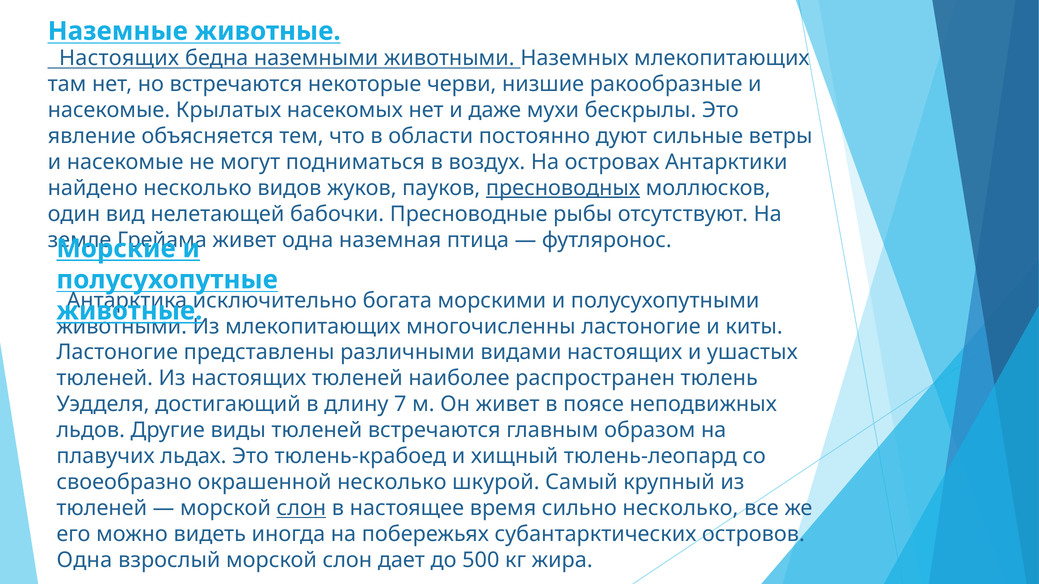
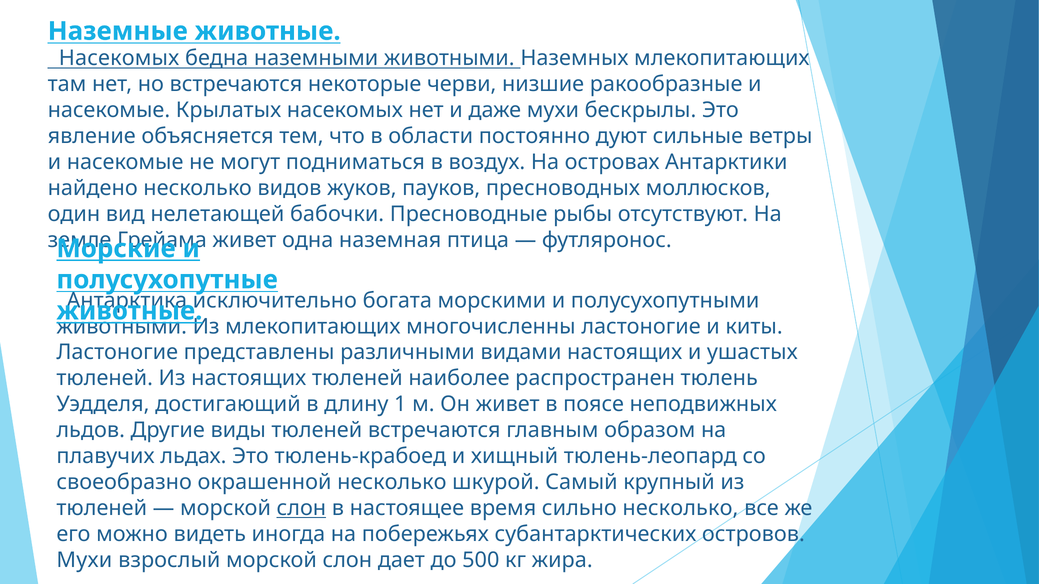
Настоящих: Настоящих -> Насекомых (119, 58)
пресноводных underline: present -> none (563, 188)
7: 7 -> 1 (400, 405)
Одна: Одна -> Мухи (84, 560)
